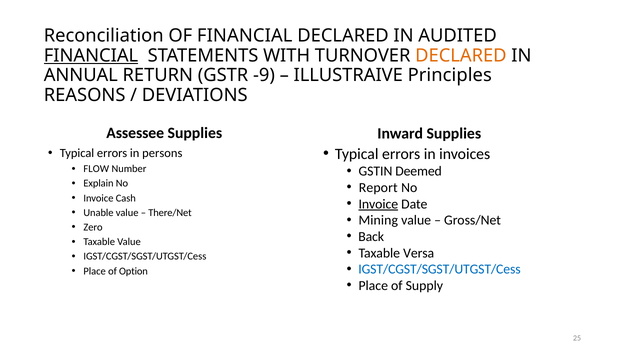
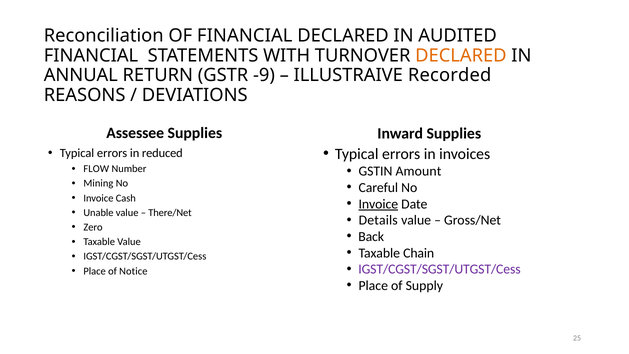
FINANCIAL underline: present -> none (91, 56)
Principles: Principles -> Recorded (450, 75)
persons: persons -> reduced (162, 153)
Deemed: Deemed -> Amount (418, 171)
Explain: Explain -> Mining (98, 183)
Report: Report -> Careful (378, 188)
Mining: Mining -> Details (378, 220)
Versa: Versa -> Chain (419, 253)
IGST/CGST/SGST/UTGST/Cess colour: blue -> purple (440, 269)
Option: Option -> Notice (133, 271)
